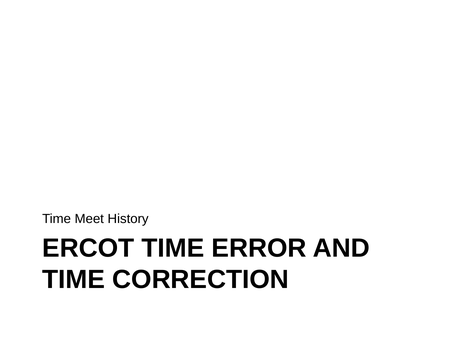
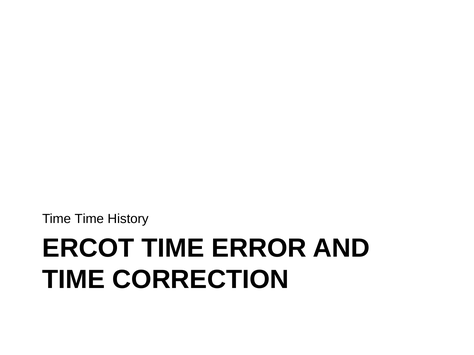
Time Meet: Meet -> Time (89, 219)
